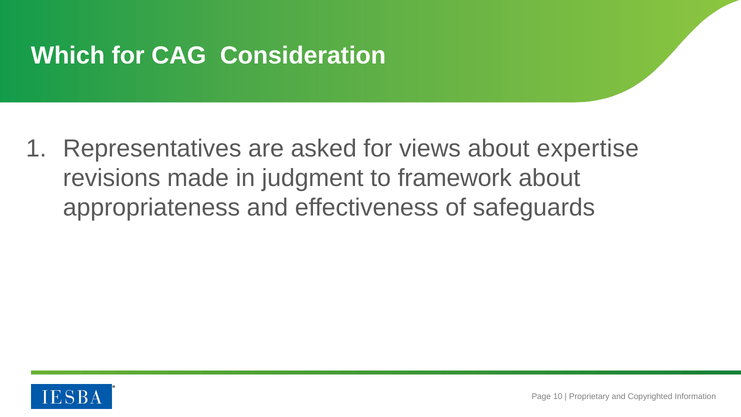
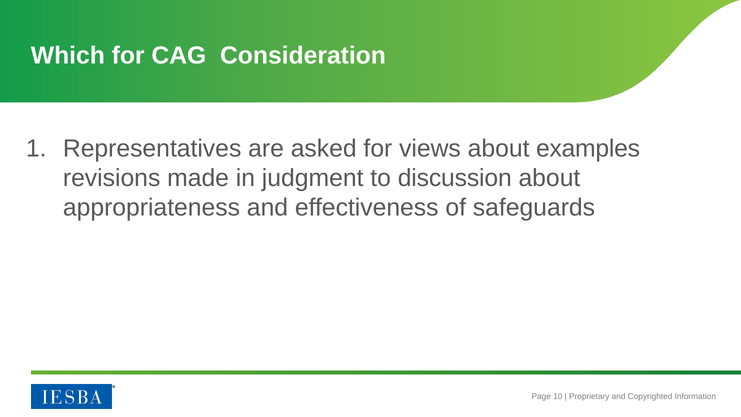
expertise: expertise -> examples (588, 148)
framework: framework -> discussion (455, 178)
